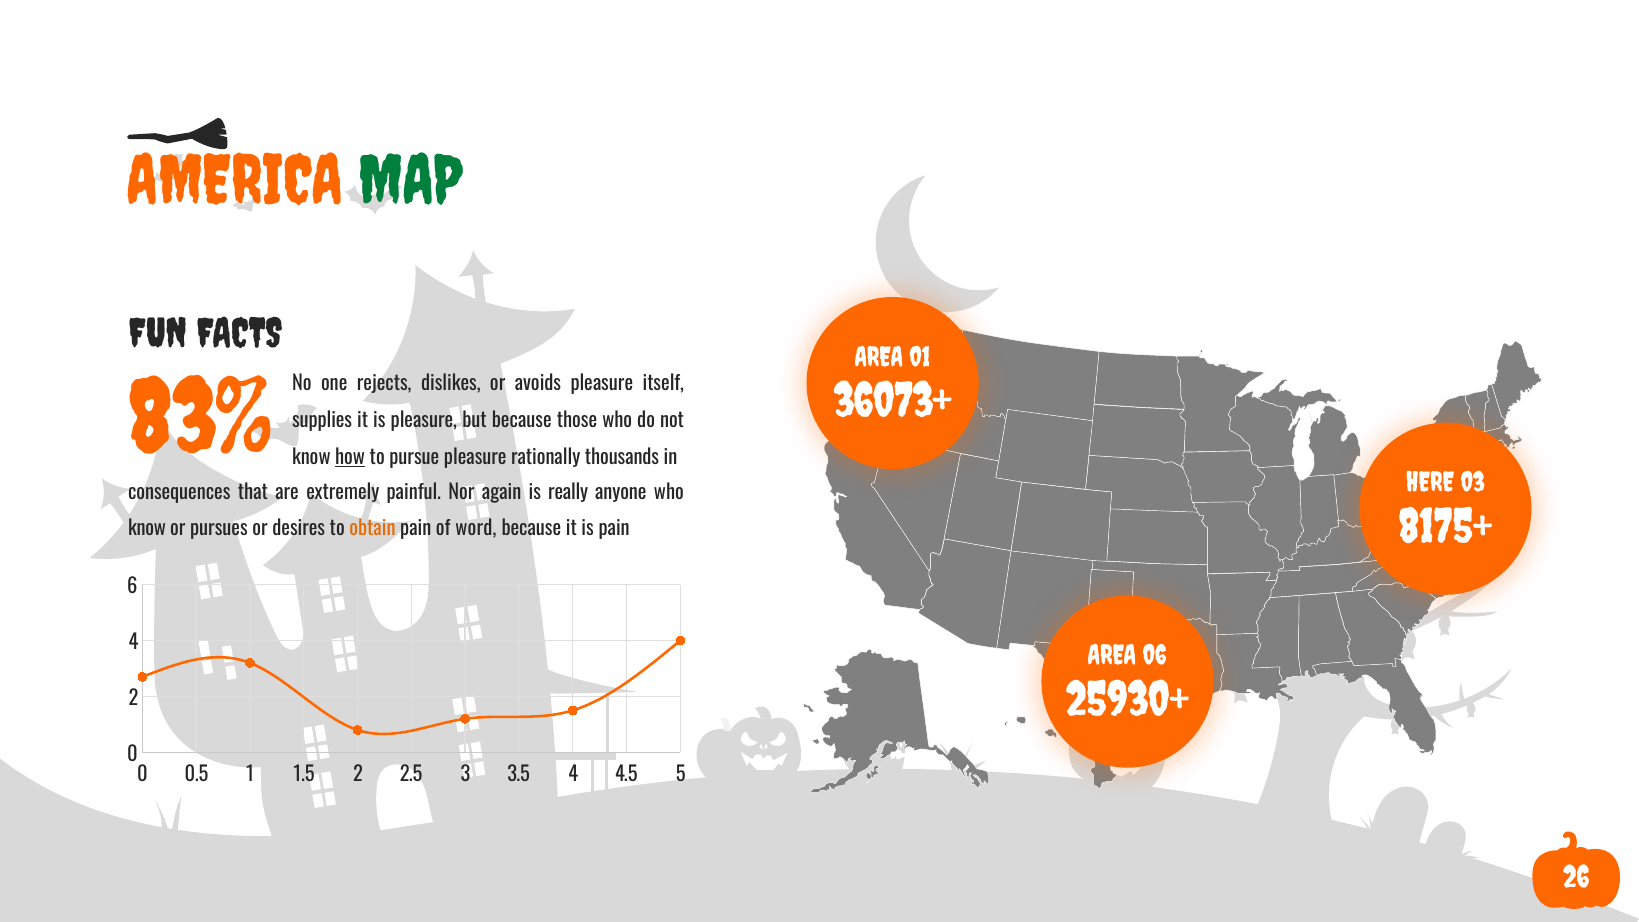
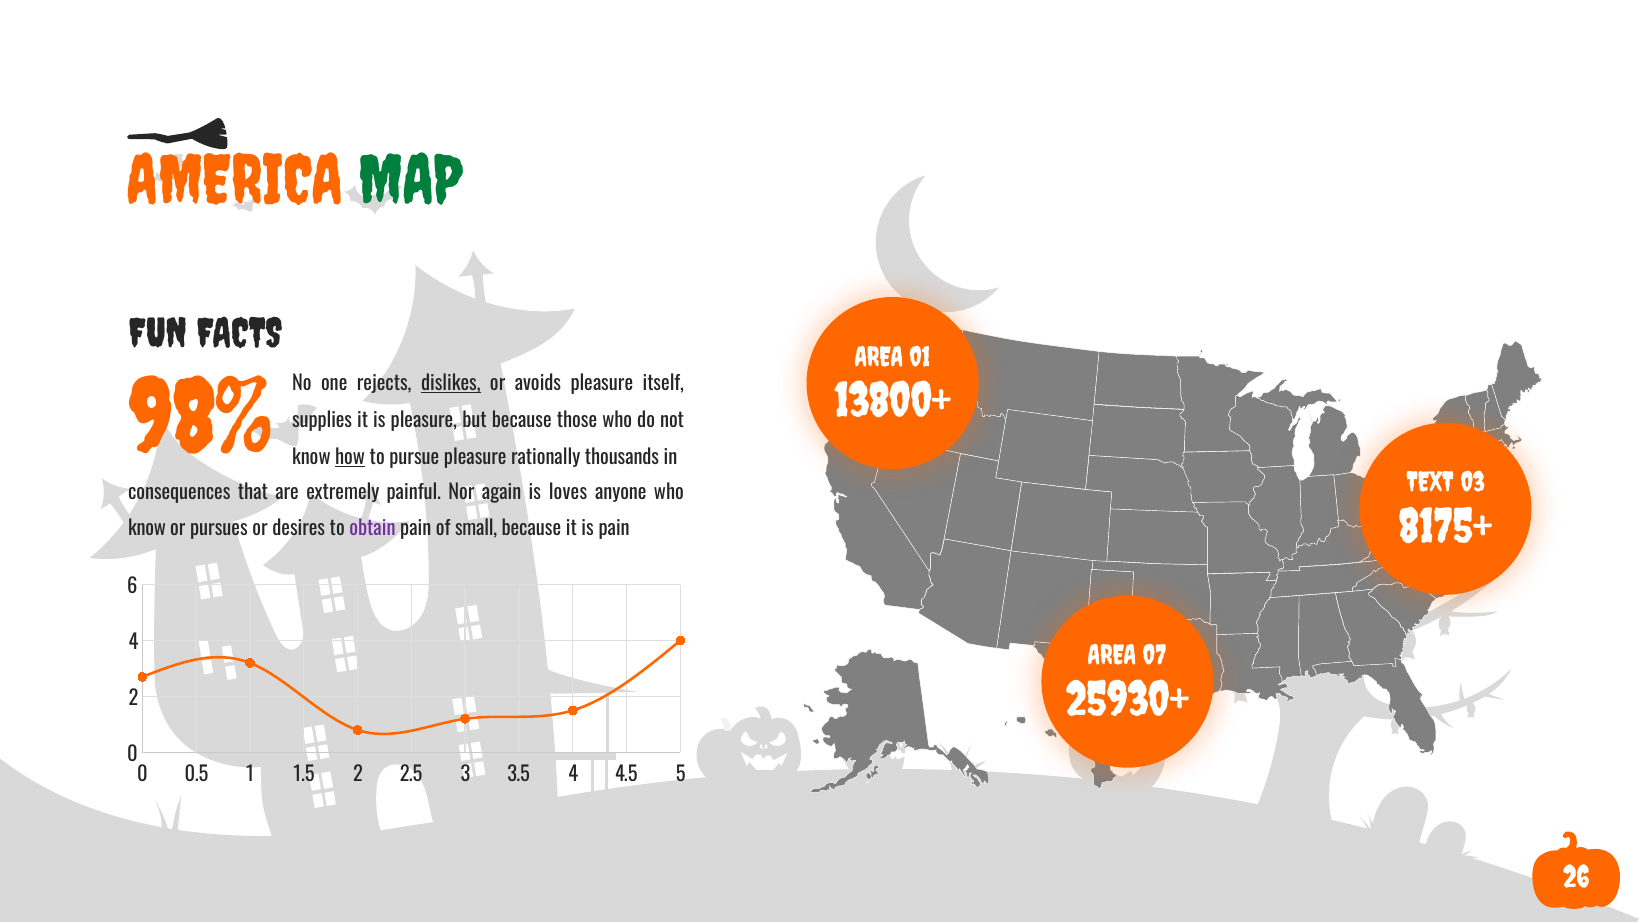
83%: 83% -> 98% (200, 418)
dislikes underline: none -> present (451, 384)
36073+: 36073+ -> 13800+ (893, 401)
HERE: HERE -> TEXT (1430, 483)
really: really -> loves (568, 492)
obtain colour: orange -> purple (372, 529)
word: word -> small (476, 529)
06: 06 -> 07 (1155, 656)
